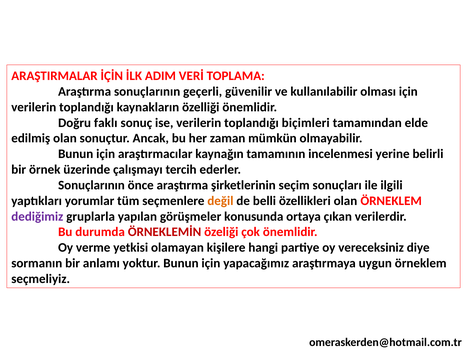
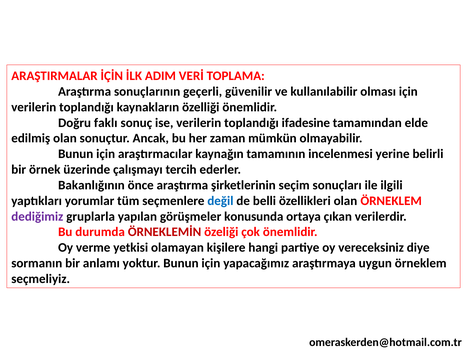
biçimleri: biçimleri -> ifadesine (306, 123)
Sonuçlarının: Sonuçlarının -> Bakanlığının (91, 185)
değil colour: orange -> blue (220, 201)
